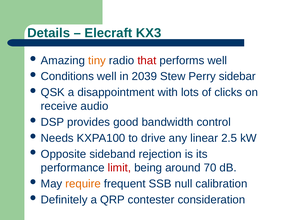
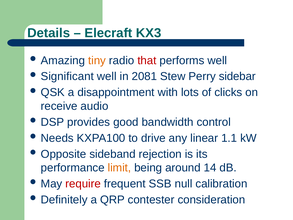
Conditions: Conditions -> Significant (67, 76)
2039: 2039 -> 2081 (144, 76)
2.5: 2.5 -> 1.1 (229, 138)
limit colour: red -> orange (119, 168)
70: 70 -> 14 (210, 168)
require colour: orange -> red (83, 184)
